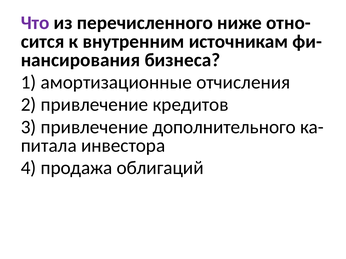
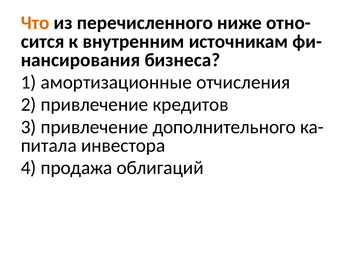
Что colour: purple -> orange (35, 23)
